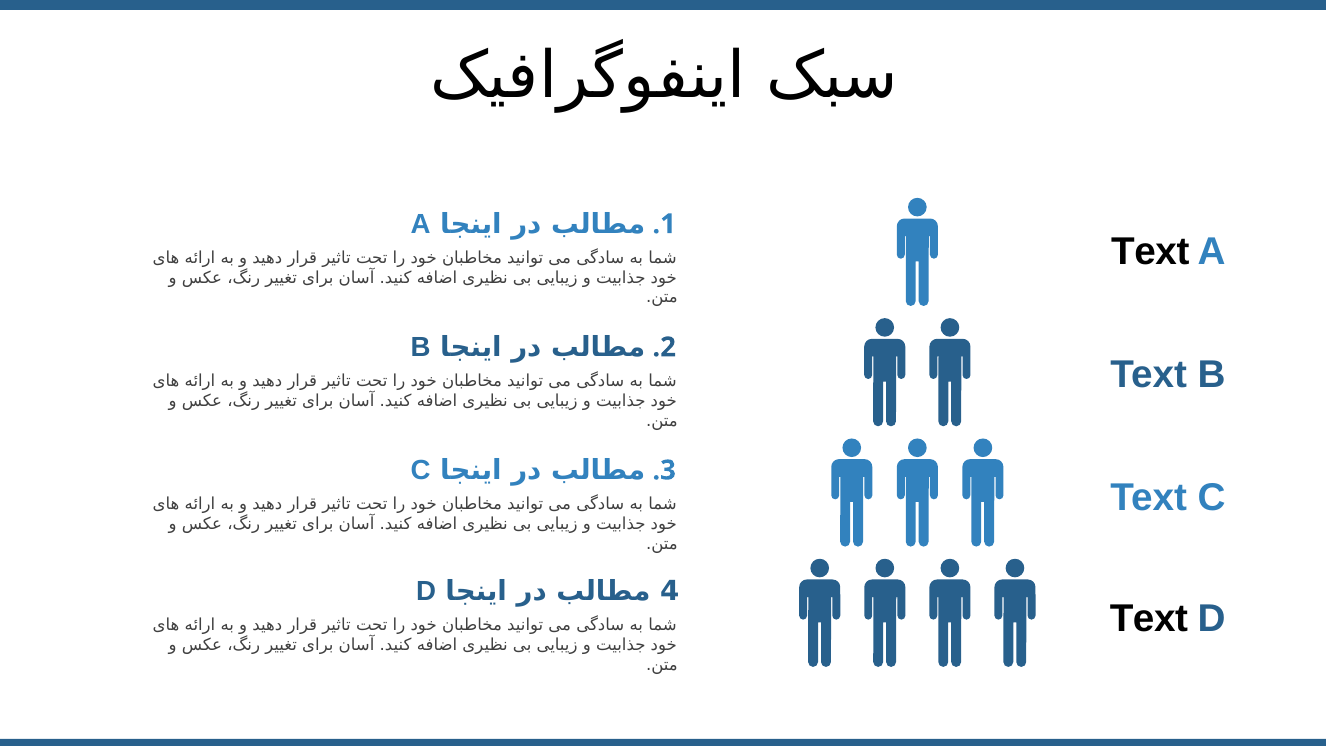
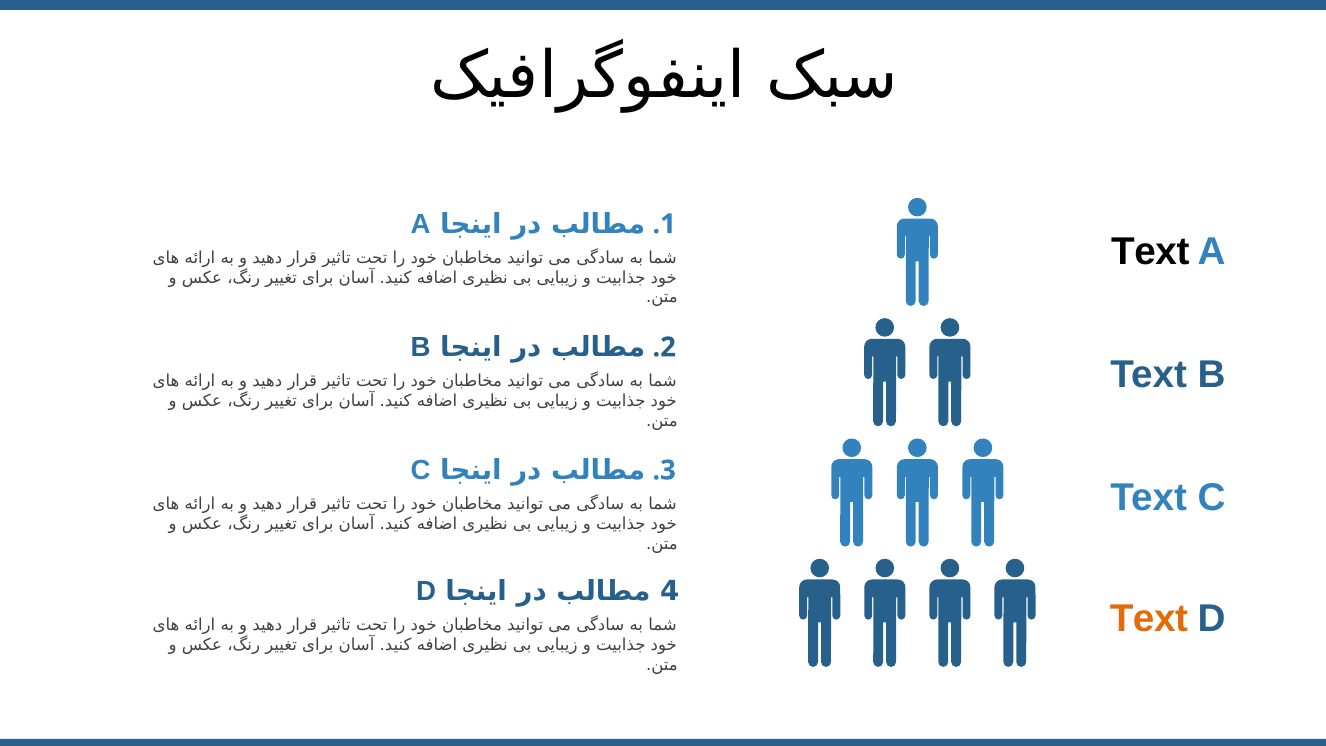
Text colour: black -> orange (1149, 619)
